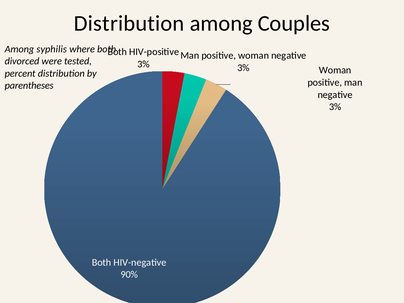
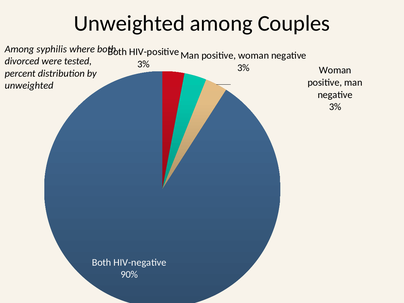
Distribution: Distribution -> Unweighted (129, 23)
parentheses: parentheses -> unweighted (29, 85)
